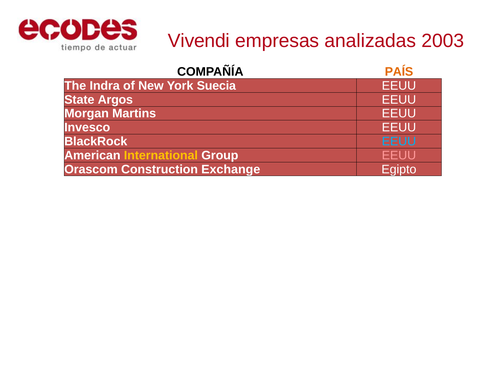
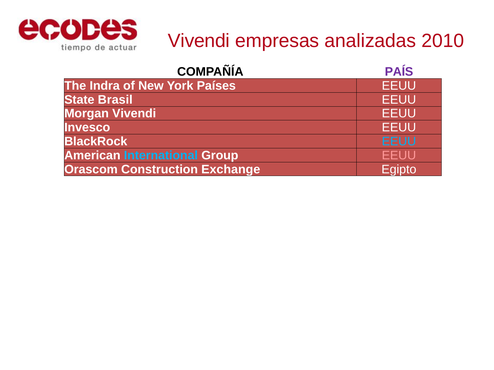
2003: 2003 -> 2010 (443, 41)
PAÍS colour: orange -> purple (399, 72)
Suecia: Suecia -> Países (216, 86)
Argos: Argos -> Brasil (115, 100)
Morgan Martins: Martins -> Vivendi (134, 114)
International colour: yellow -> light blue (161, 156)
